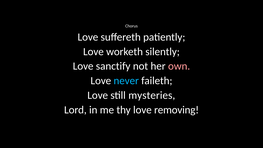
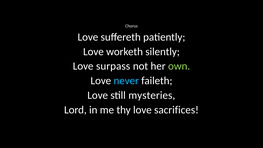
sanctify: sanctify -> surpass (113, 66)
own colour: pink -> light green (179, 66)
removing: removing -> sacrifices (176, 110)
